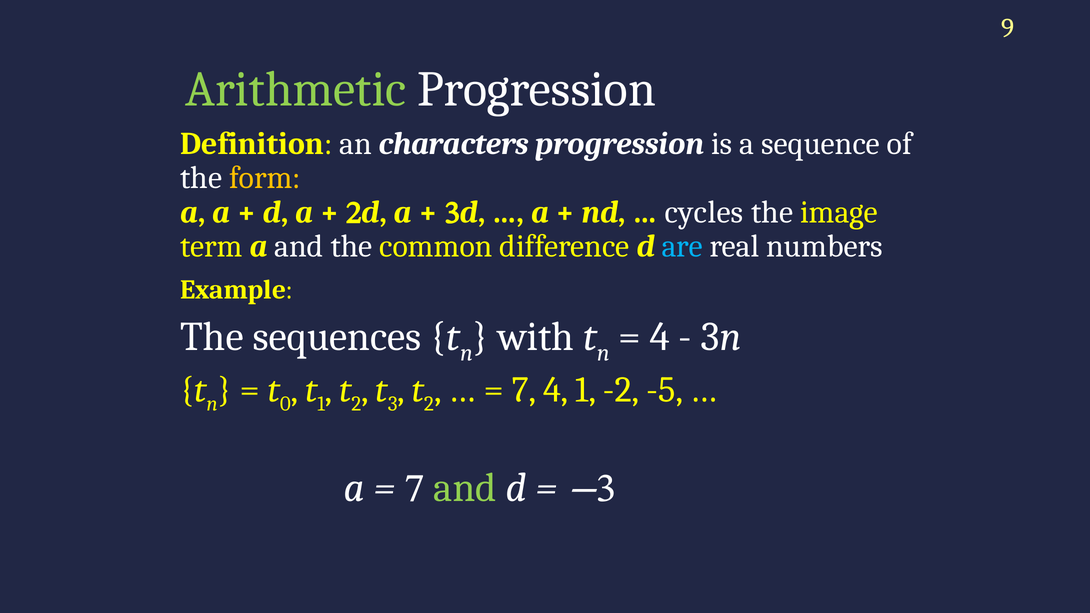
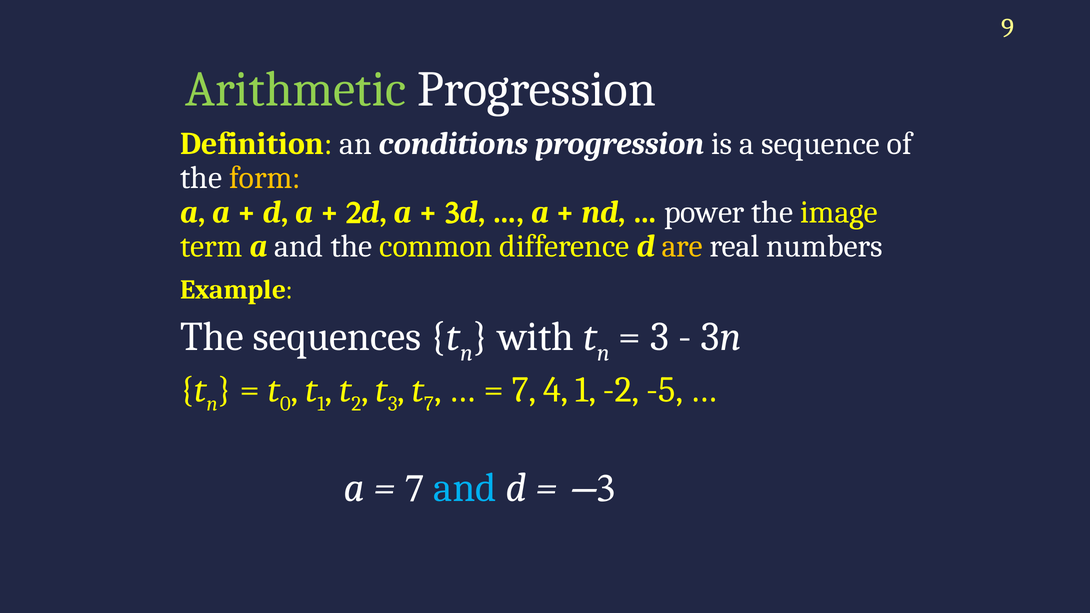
characters: characters -> conditions (453, 144)
cycles: cycles -> power (704, 212)
are colour: light blue -> yellow (682, 246)
4: 4 -> 3 (660, 337)
2: 2 -> 7 (429, 404)
and colour: light green -> light blue (465, 488)
